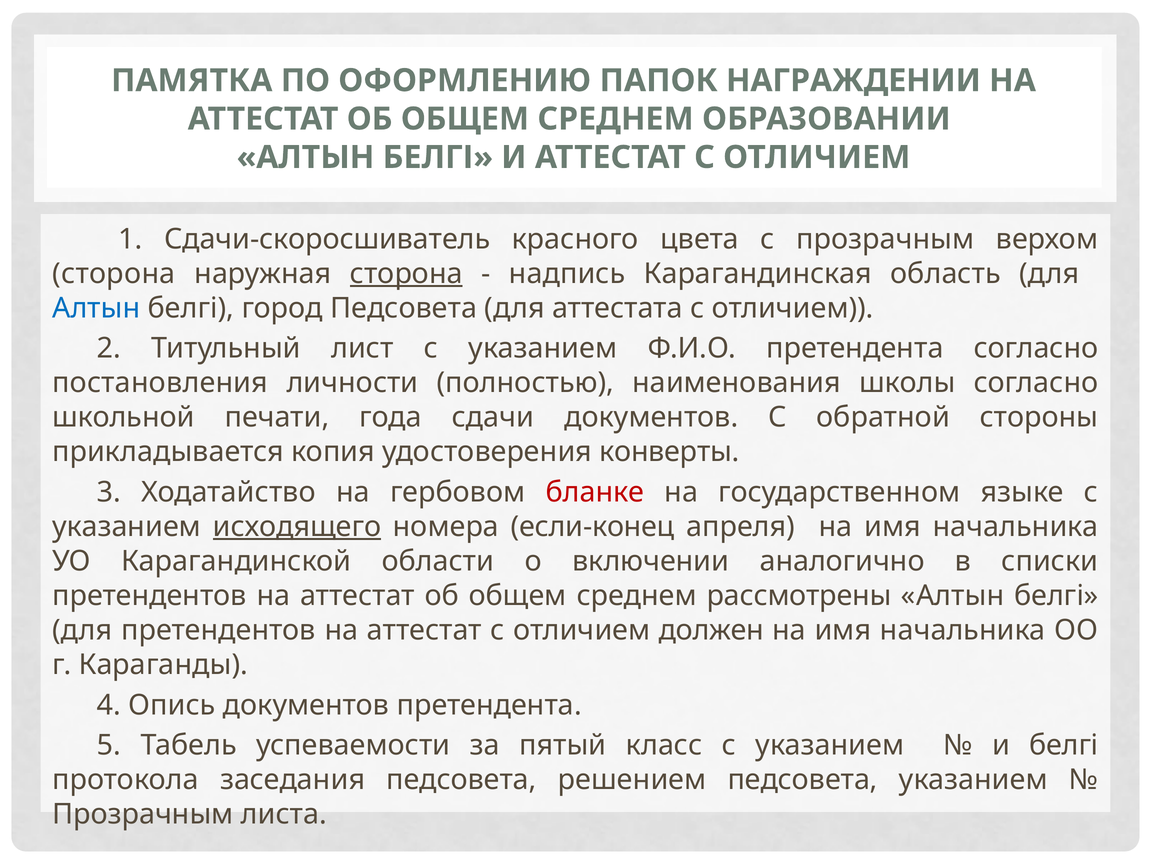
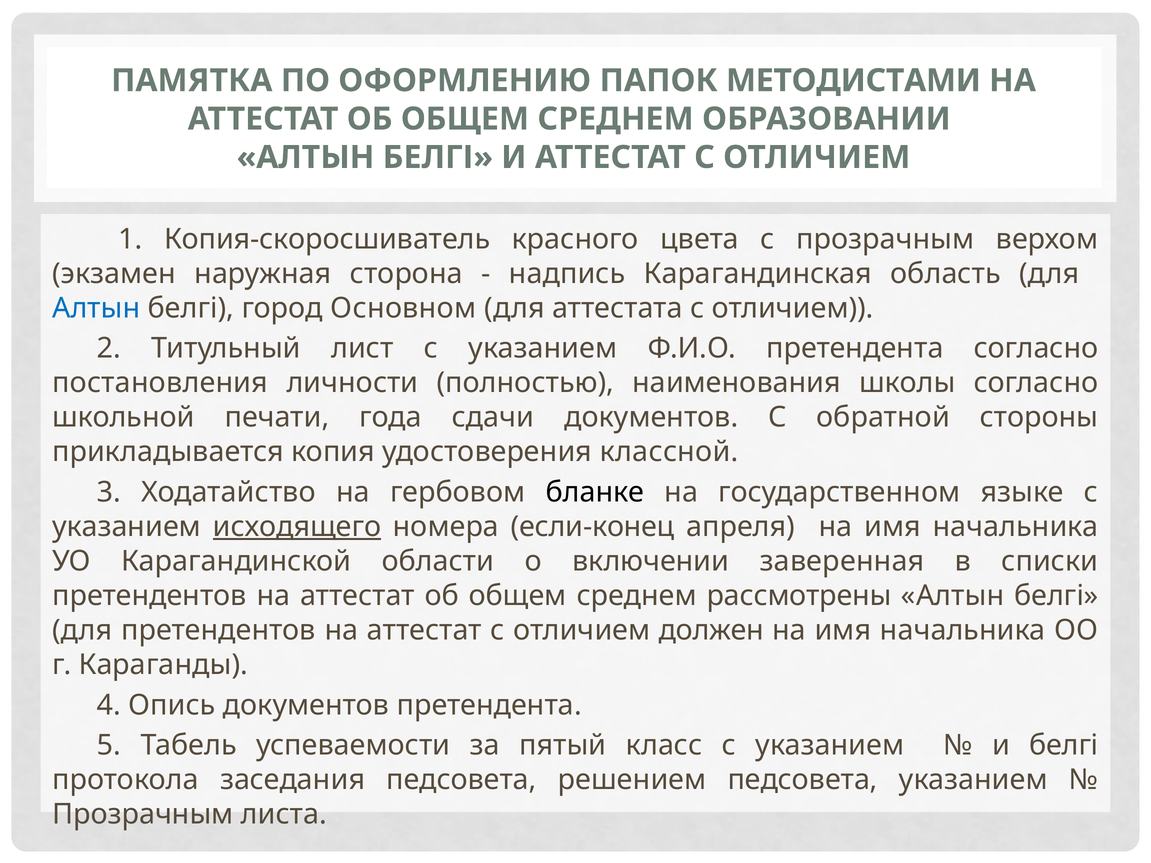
НАГРАЖДЕНИИ: НАГРАЖДЕНИИ -> МЕТОДИСТАМИ (853, 81)
Сдачи-скоросшиватель: Сдачи-скоросшиватель -> Копия-скоросшиватель (327, 239)
сторона: сторона -> экзамен (114, 274)
сторона underline: present -> none (406, 274)
город Педсовета: Педсовета -> Основном (403, 308)
конверты: конверты -> классной (669, 452)
бланке colour: red -> black (595, 492)
аналогично: аналогично -> заверенная (842, 561)
